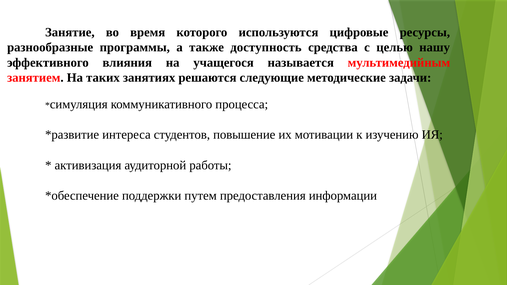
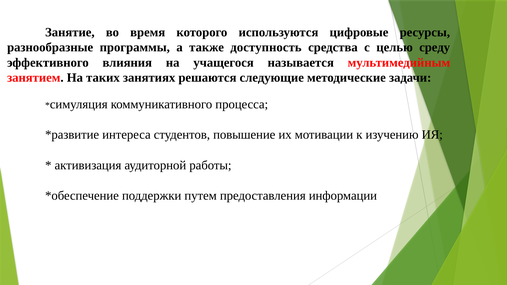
нашу: нашу -> среду (435, 47)
